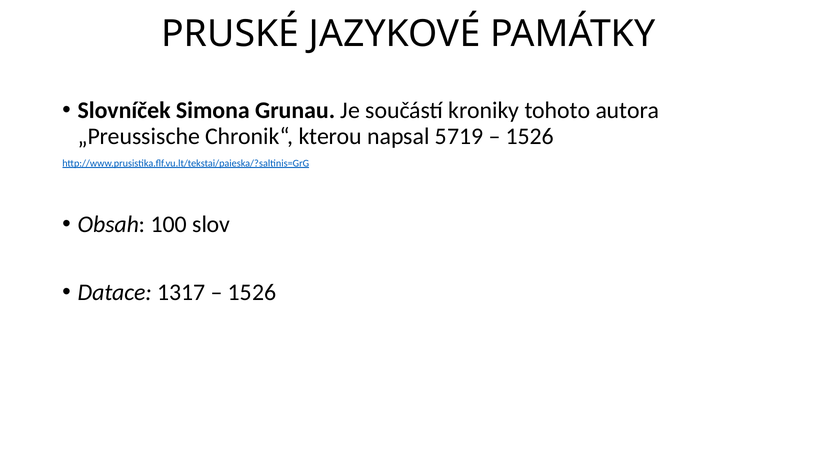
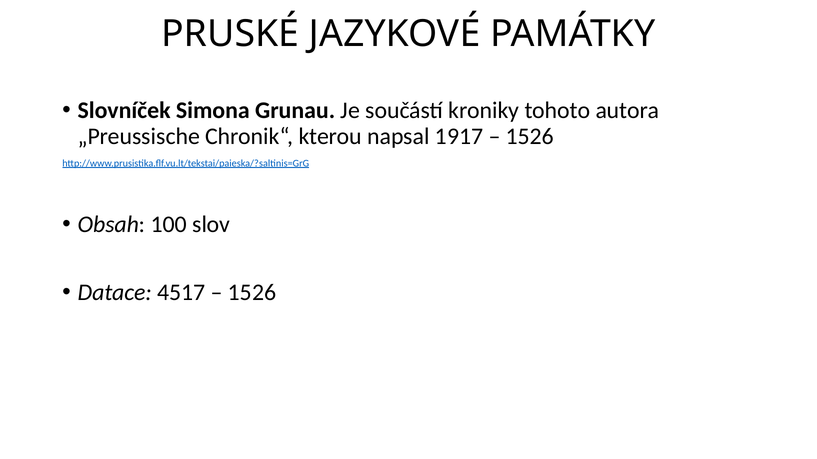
5719: 5719 -> 1917 (459, 136)
1317: 1317 -> 4517 (181, 293)
